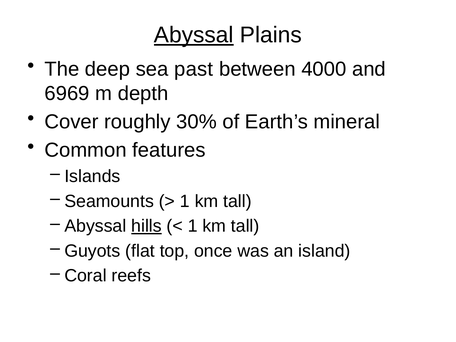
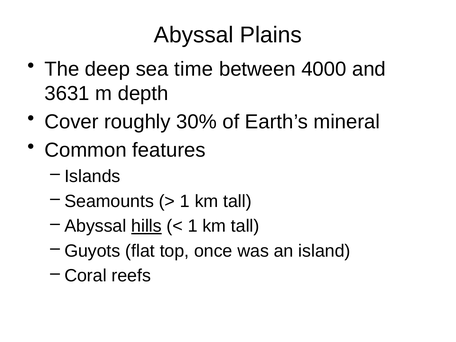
Abyssal underline: present -> none (194, 35)
past: past -> time (194, 69)
6969: 6969 -> 3631 (67, 93)
